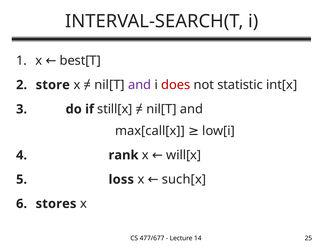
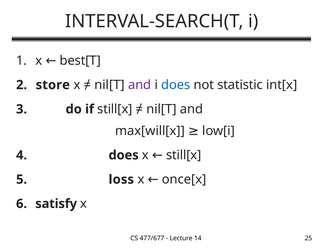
does colour: red -> blue (176, 85)
max[call[x: max[call[x -> max[will[x (150, 131)
rank: rank -> does (124, 155)
will[x: will[x -> still[x (184, 155)
such[x: such[x -> once[x (184, 179)
stores: stores -> satisfy (56, 204)
